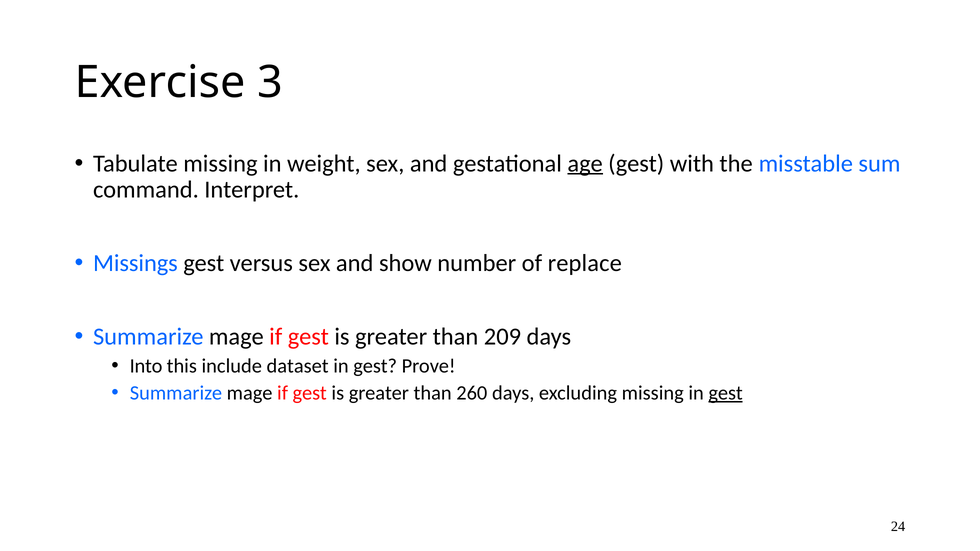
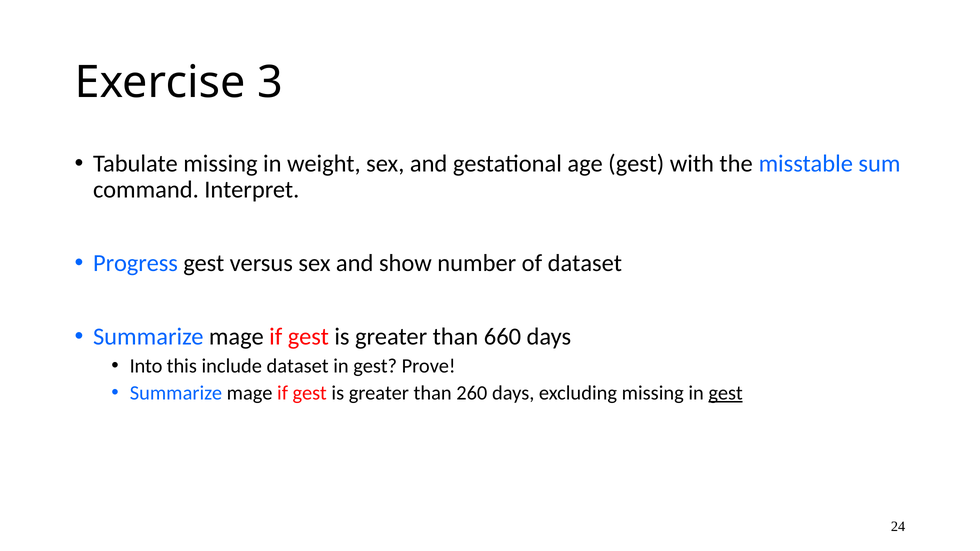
age underline: present -> none (585, 164)
Missings: Missings -> Progress (135, 263)
of replace: replace -> dataset (585, 263)
209: 209 -> 660 (502, 337)
